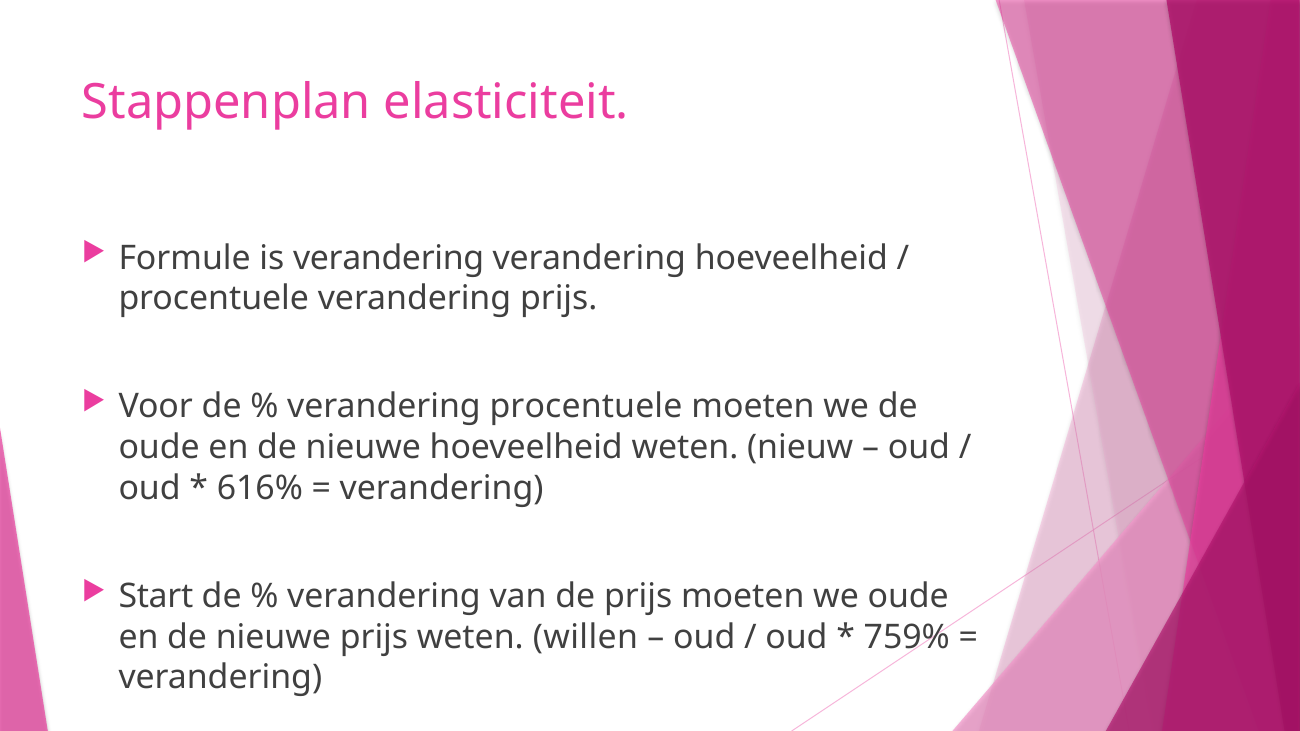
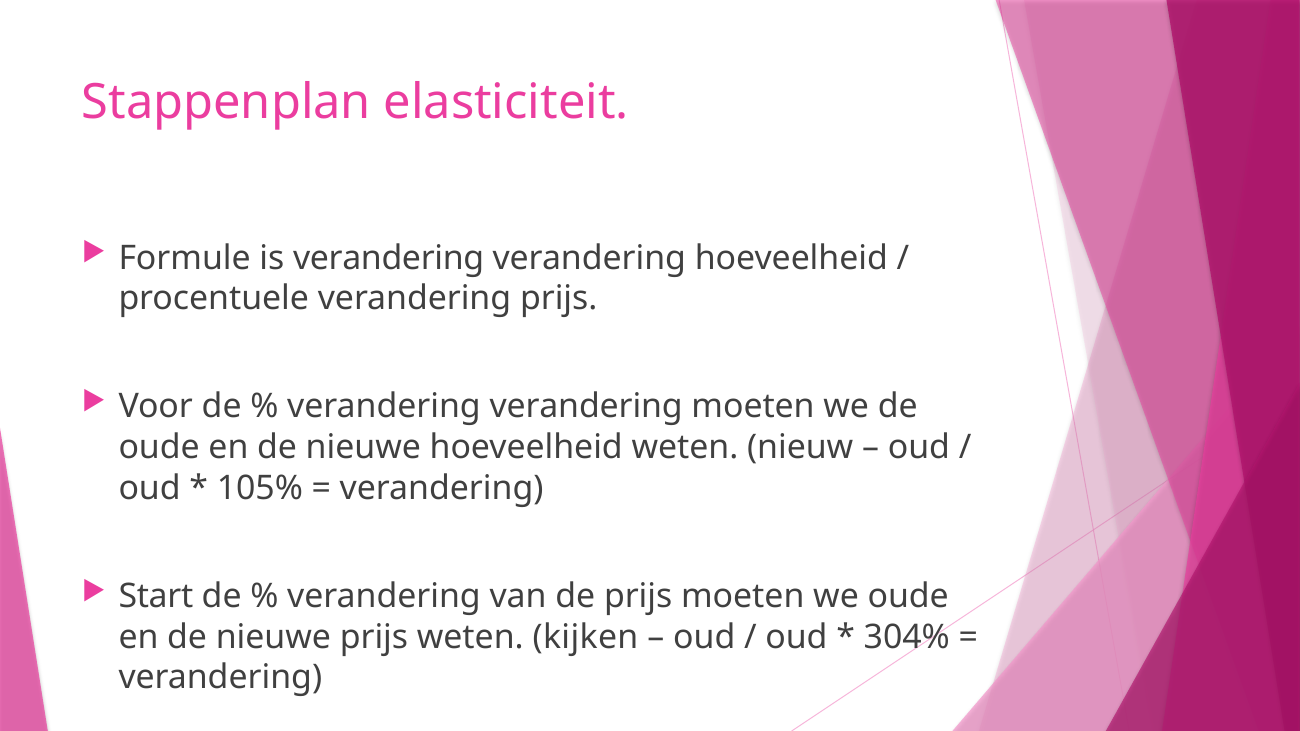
procentuele: procentuele -> verandering (586, 407)
616%: 616% -> 105% (260, 488)
willen: willen -> kijken (585, 637)
759%: 759% -> 304% (907, 637)
